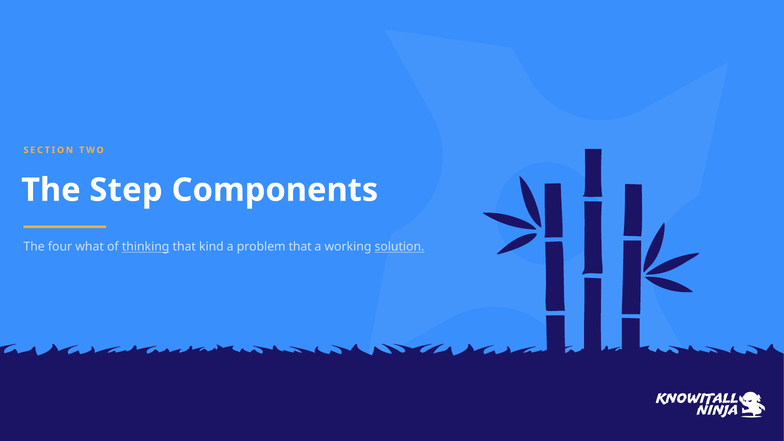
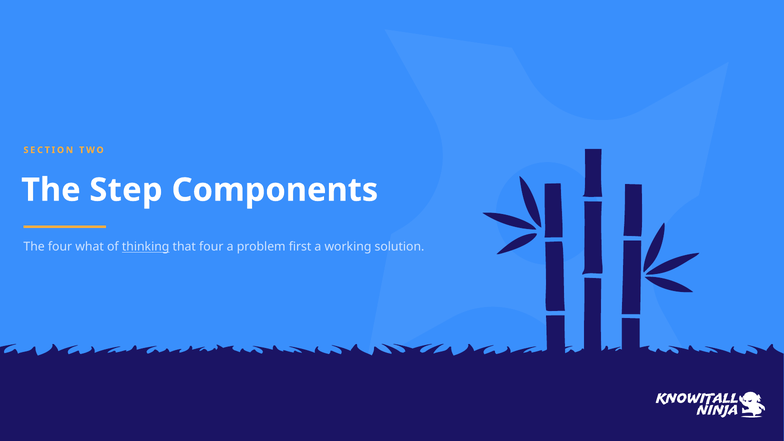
that kind: kind -> four (211, 247)
problem that: that -> first (300, 247)
solution underline: present -> none (399, 247)
